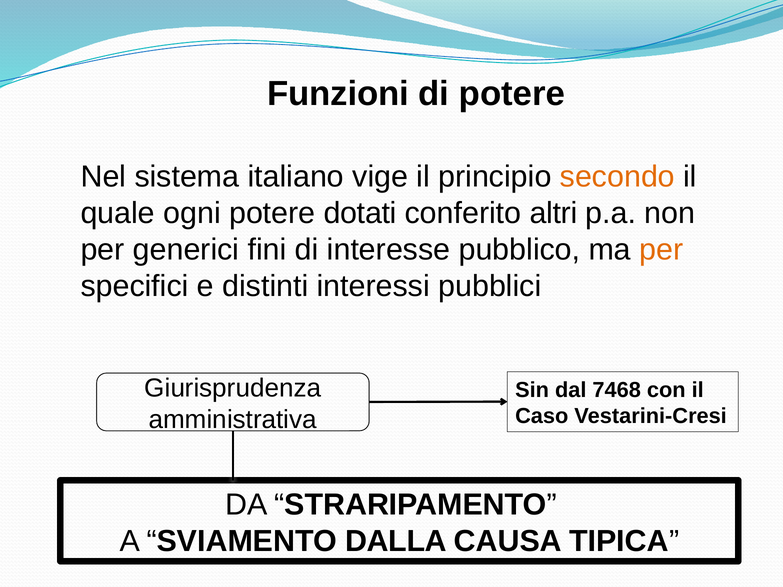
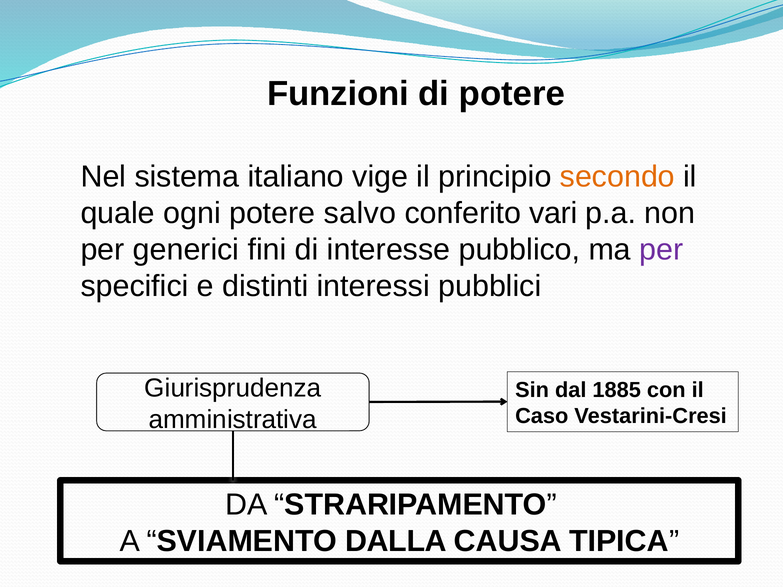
dotati: dotati -> salvo (360, 213)
altri: altri -> vari (553, 213)
per colour: orange -> purple (661, 250)
7468: 7468 -> 1885 (617, 390)
